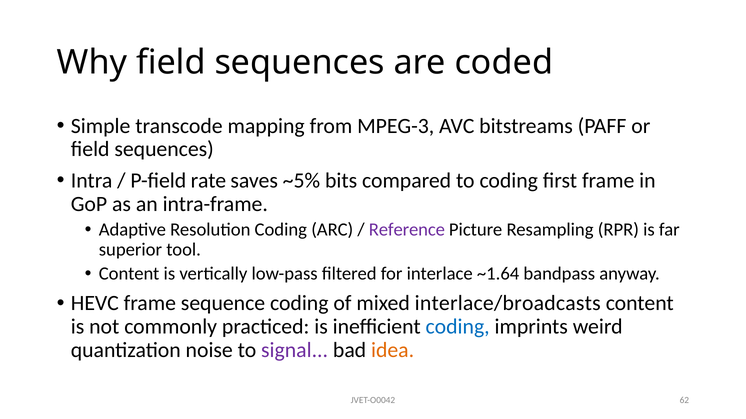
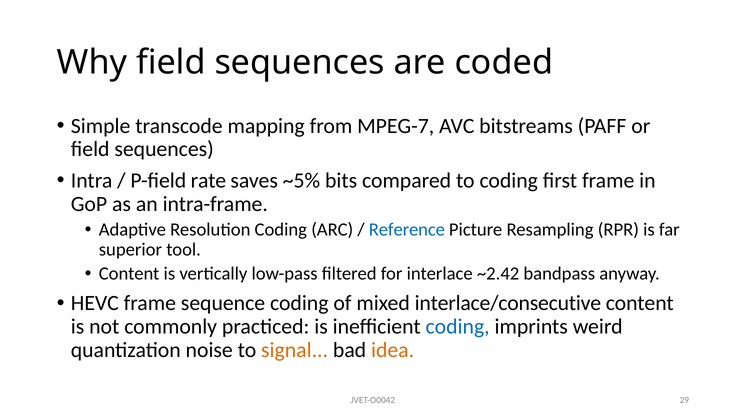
MPEG-3: MPEG-3 -> MPEG-7 (396, 126)
Reference colour: purple -> blue (407, 230)
~1.64: ~1.64 -> ~2.42 (498, 274)
interlace/broadcasts: interlace/broadcasts -> interlace/consecutive (508, 304)
signal colour: purple -> orange (295, 351)
62: 62 -> 29 (684, 401)
